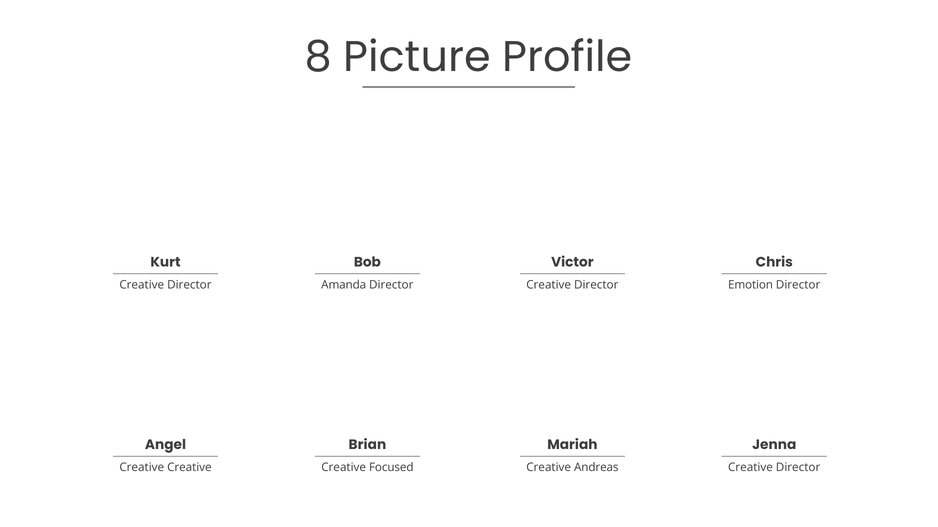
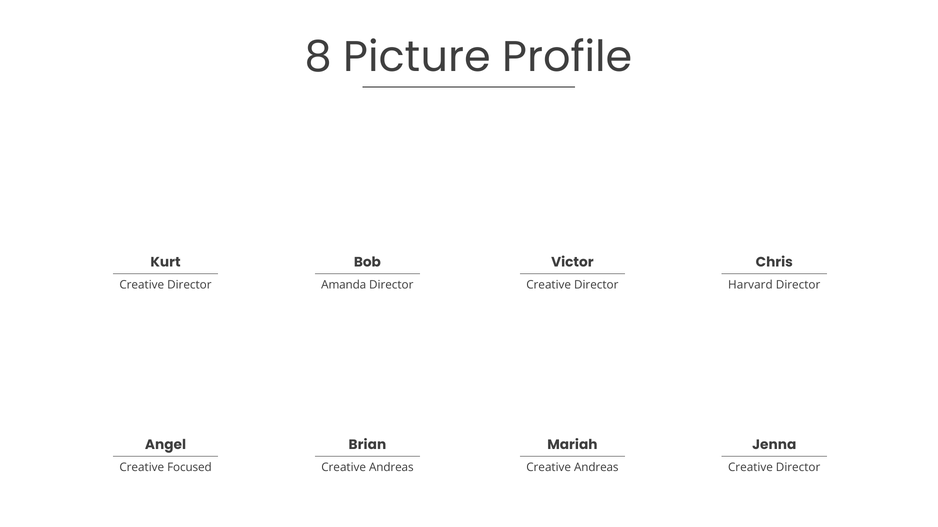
Emotion: Emotion -> Harvard (750, 285)
Creative Creative: Creative -> Focused (189, 468)
Focused: Focused -> Andreas (391, 468)
